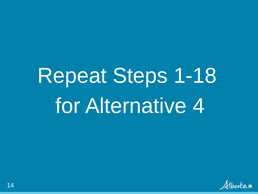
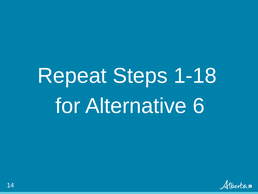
4: 4 -> 6 (199, 106)
